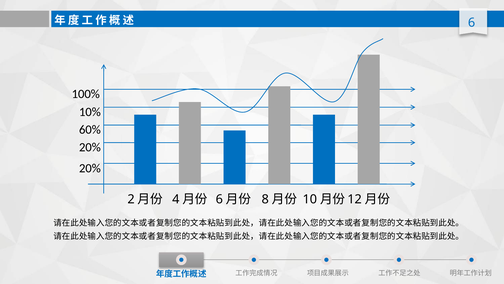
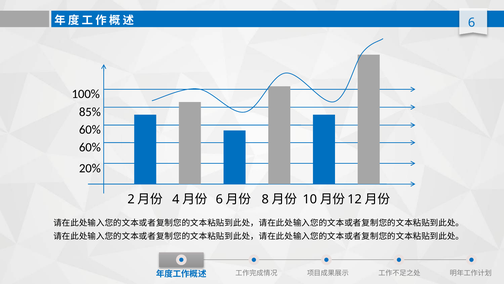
10%: 10% -> 85% (90, 112)
20%: 20% -> 60% (90, 147)
